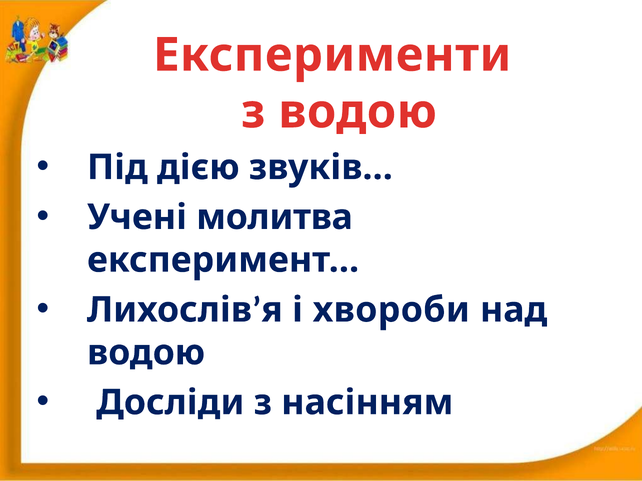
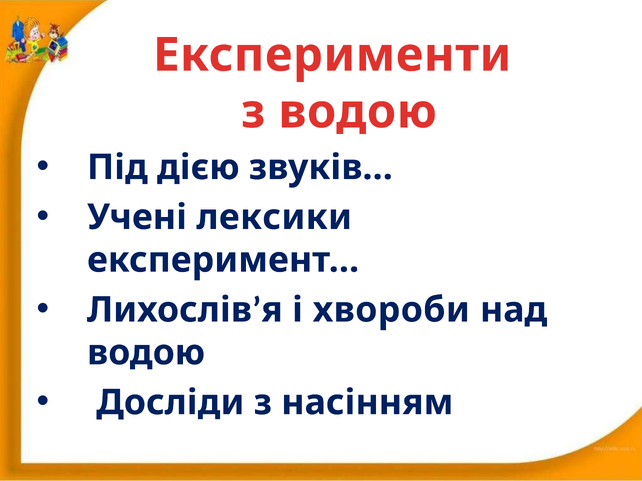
молитва: молитва -> лексики (274, 217)
